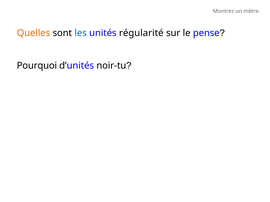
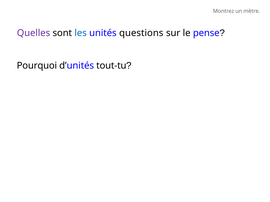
Quelles colour: orange -> purple (34, 33)
régularité: régularité -> questions (141, 33)
noir-tu: noir-tu -> tout-tu (111, 66)
